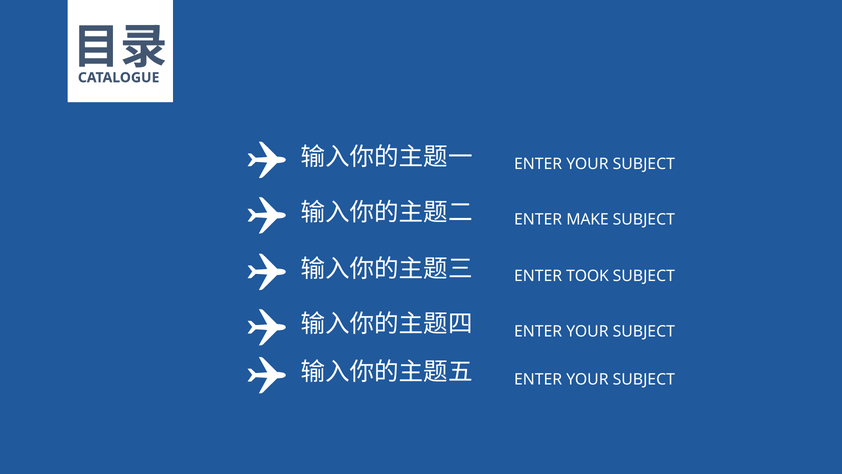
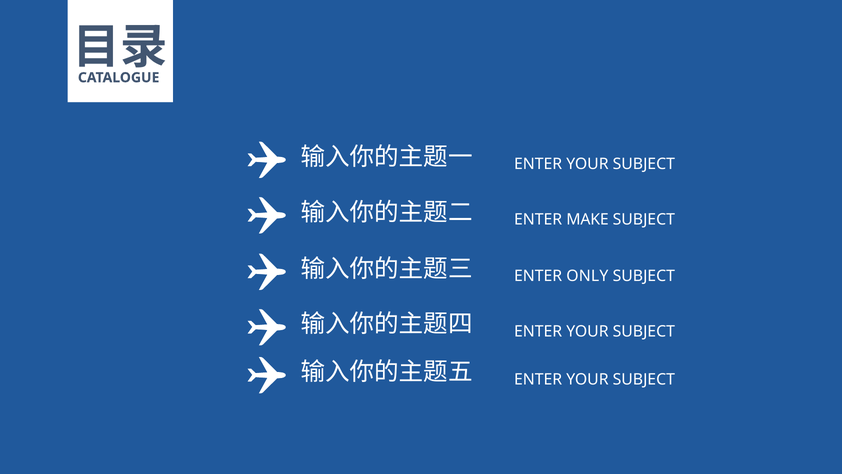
TOOK: TOOK -> ONLY (587, 276)
